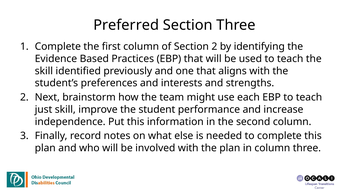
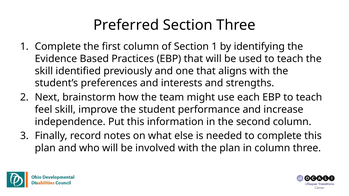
Section 2: 2 -> 1 (214, 47)
just: just -> feel (44, 110)
